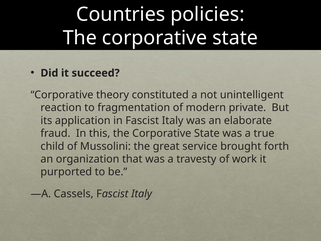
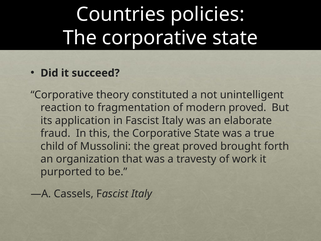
modern private: private -> proved (247, 108)
great service: service -> proved (200, 146)
